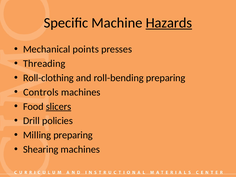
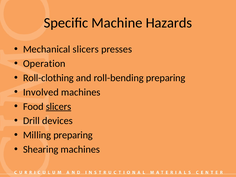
Hazards underline: present -> none (169, 23)
Mechanical points: points -> slicers (86, 49)
Threading: Threading -> Operation (44, 64)
Controls: Controls -> Involved (41, 92)
policies: policies -> devices (57, 121)
